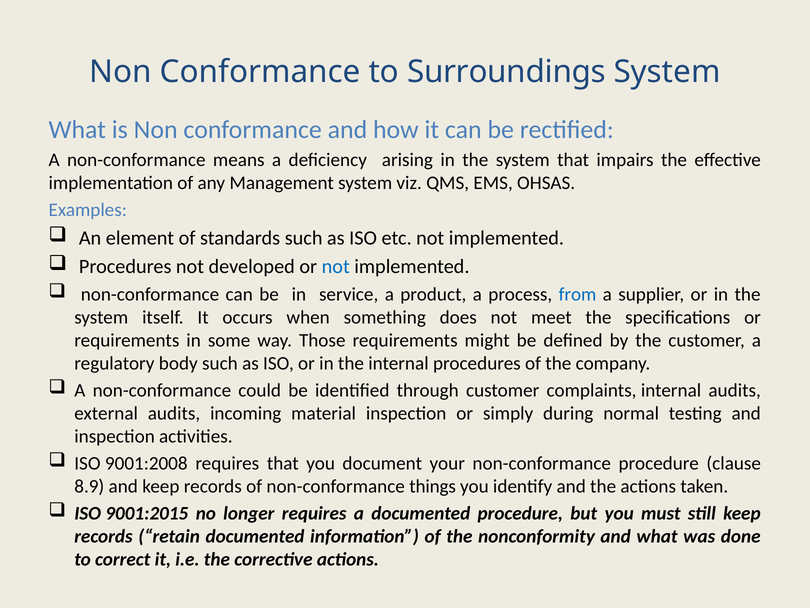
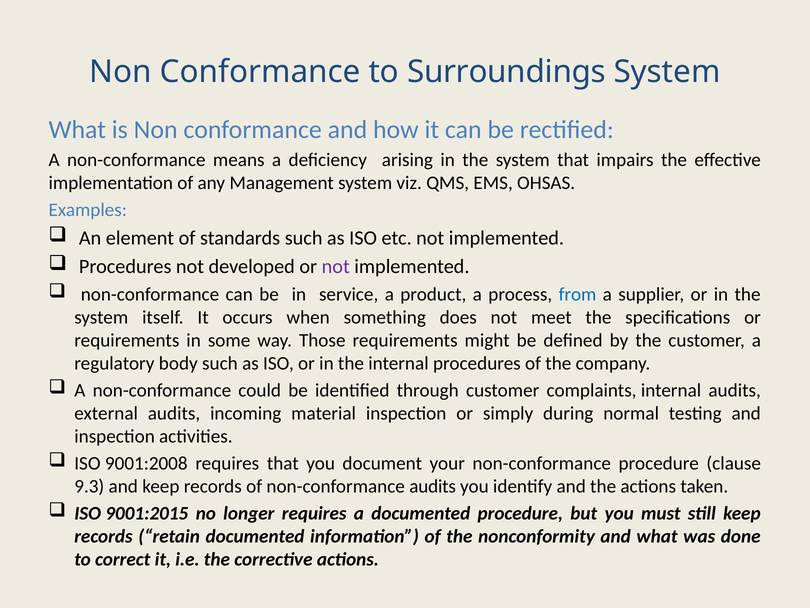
not colour: blue -> purple (336, 266)
8.9: 8.9 -> 9.3 (89, 486)
non-conformance things: things -> audits (433, 486)
